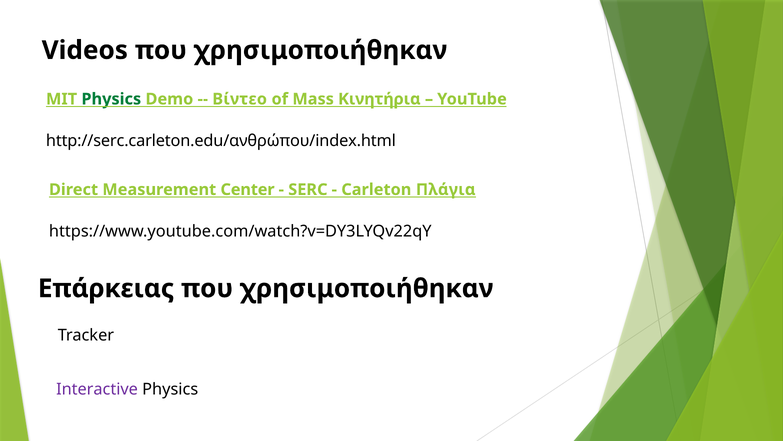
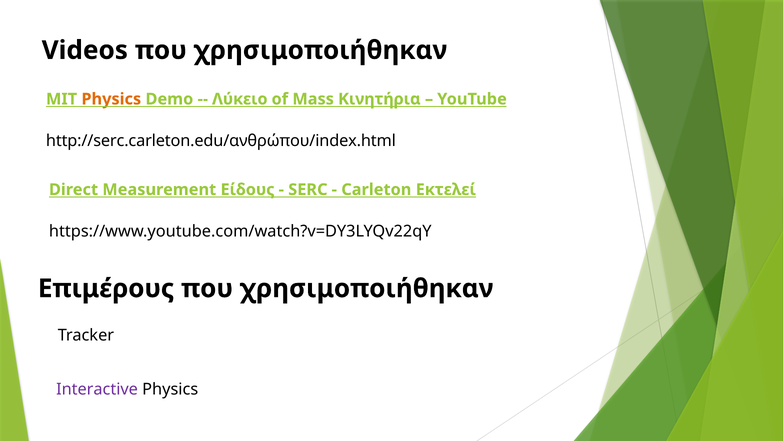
Physics colour: green -> orange (111, 99)
Βίντεο: Βίντεο -> Λύκειο (240, 99)
Center: Center -> Είδους (247, 189)
Πλάγια: Πλάγια -> Εκτελεί (446, 189)
Επάρκειας: Επάρκειας -> Επιμέρους (106, 288)
